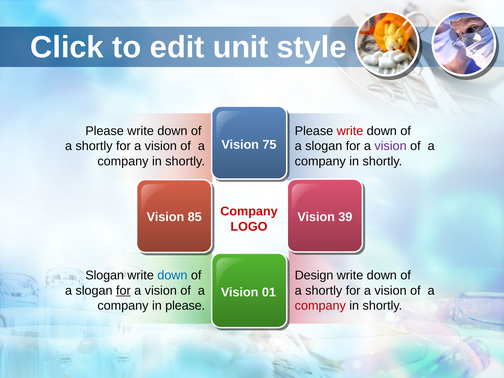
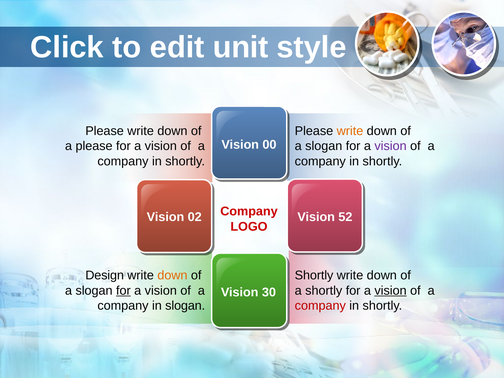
write colour: red -> orange (350, 131)
75: 75 -> 00 (269, 145)
shortly: shortly -> please (94, 146)
85: 85 -> 02 (195, 217)
39: 39 -> 52 (345, 217)
Slogan: Slogan -> Design (105, 275)
down colour: blue -> orange (172, 275)
Design: Design -> Shortly (314, 275)
vision underline: none -> present (391, 291)
01: 01 -> 30 (269, 292)
in please: please -> slogan (185, 306)
